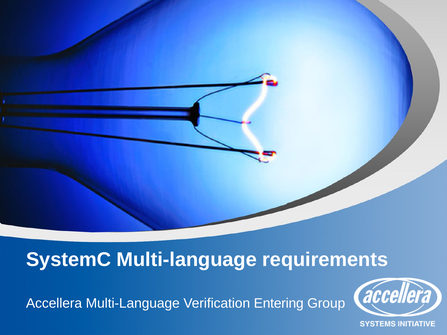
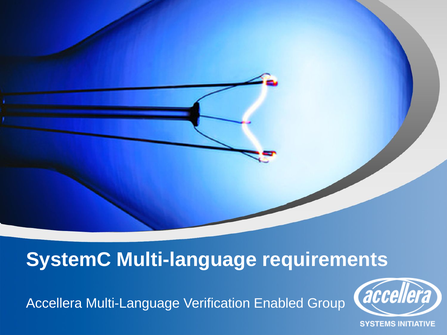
Entering: Entering -> Enabled (279, 303)
